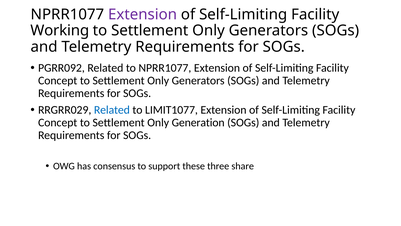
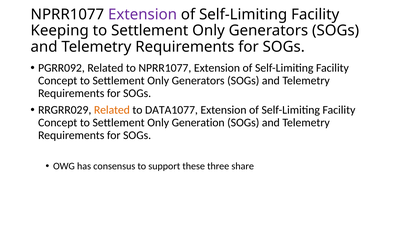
Working: Working -> Keeping (60, 31)
Related colour: blue -> orange (112, 110)
LIMIT1077: LIMIT1077 -> DATA1077 (171, 110)
